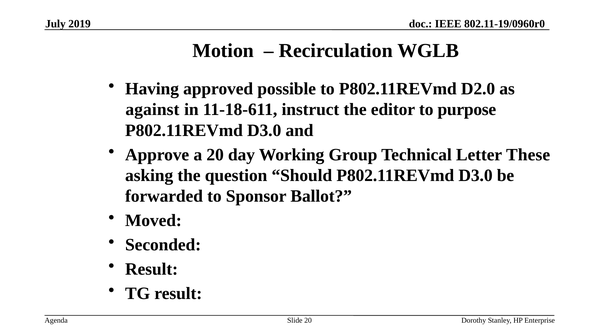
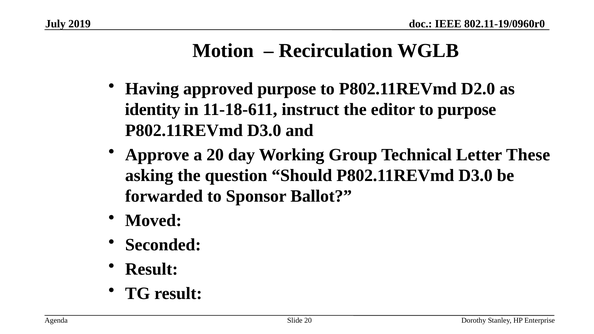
approved possible: possible -> purpose (287, 89)
against: against -> identity (153, 110)
